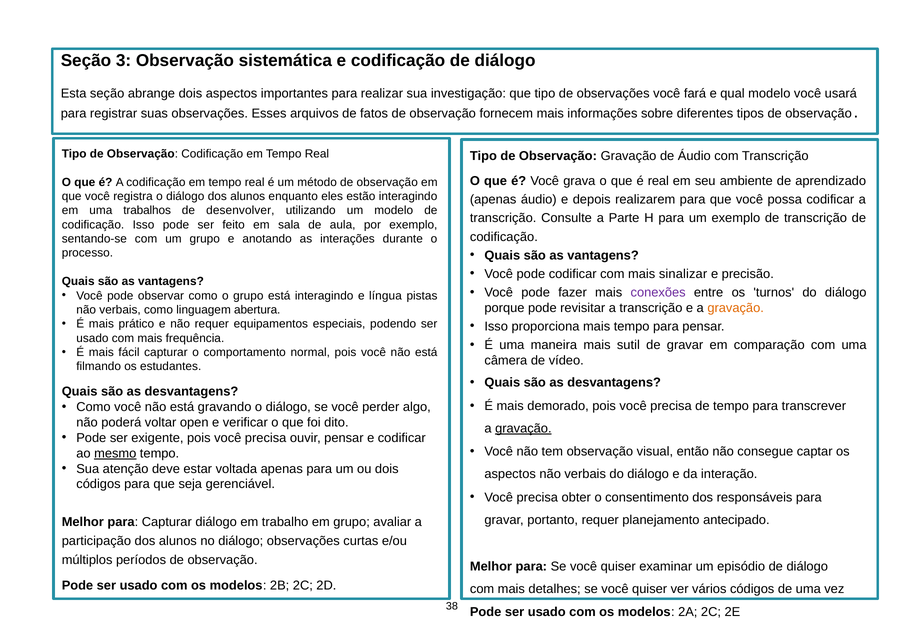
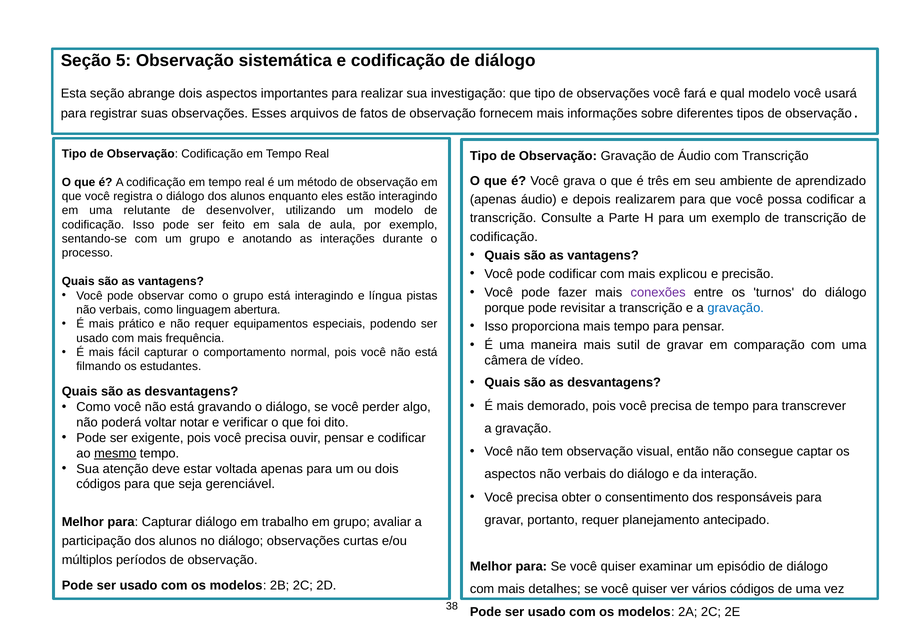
3: 3 -> 5 (124, 61)
é real: real -> três (658, 181)
trabalhos: trabalhos -> relutante (147, 211)
sinalizar: sinalizar -> explicou (683, 274)
gravação colour: orange -> blue (736, 308)
open: open -> notar (194, 423)
gravação underline: present -> none (523, 429)
